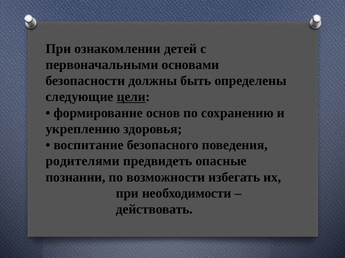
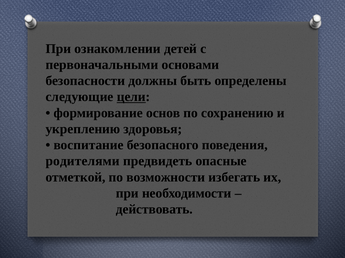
познании: познании -> отметкой (75, 178)
